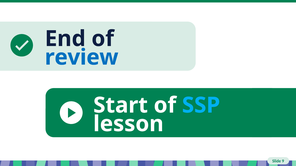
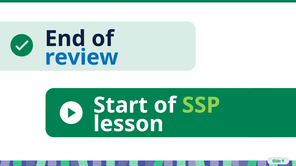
SSP colour: light blue -> light green (201, 106)
